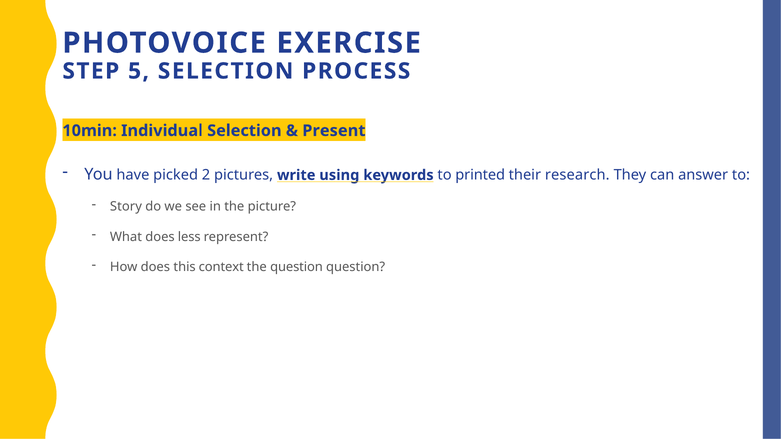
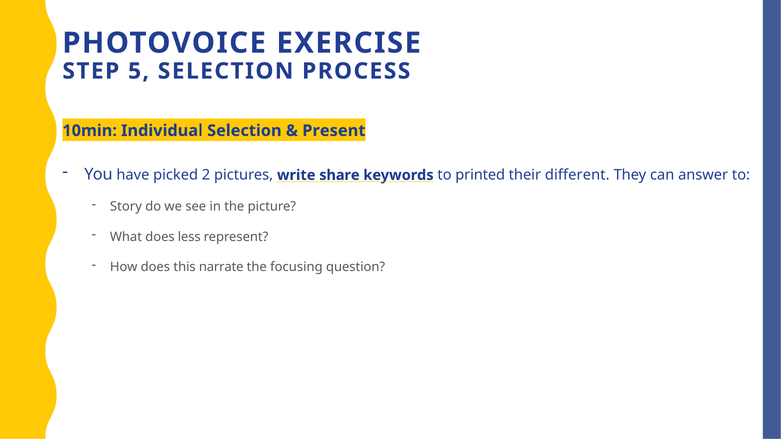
using: using -> share (339, 175)
research: research -> different (577, 175)
context: context -> narrate (221, 267)
the question: question -> focusing (296, 267)
